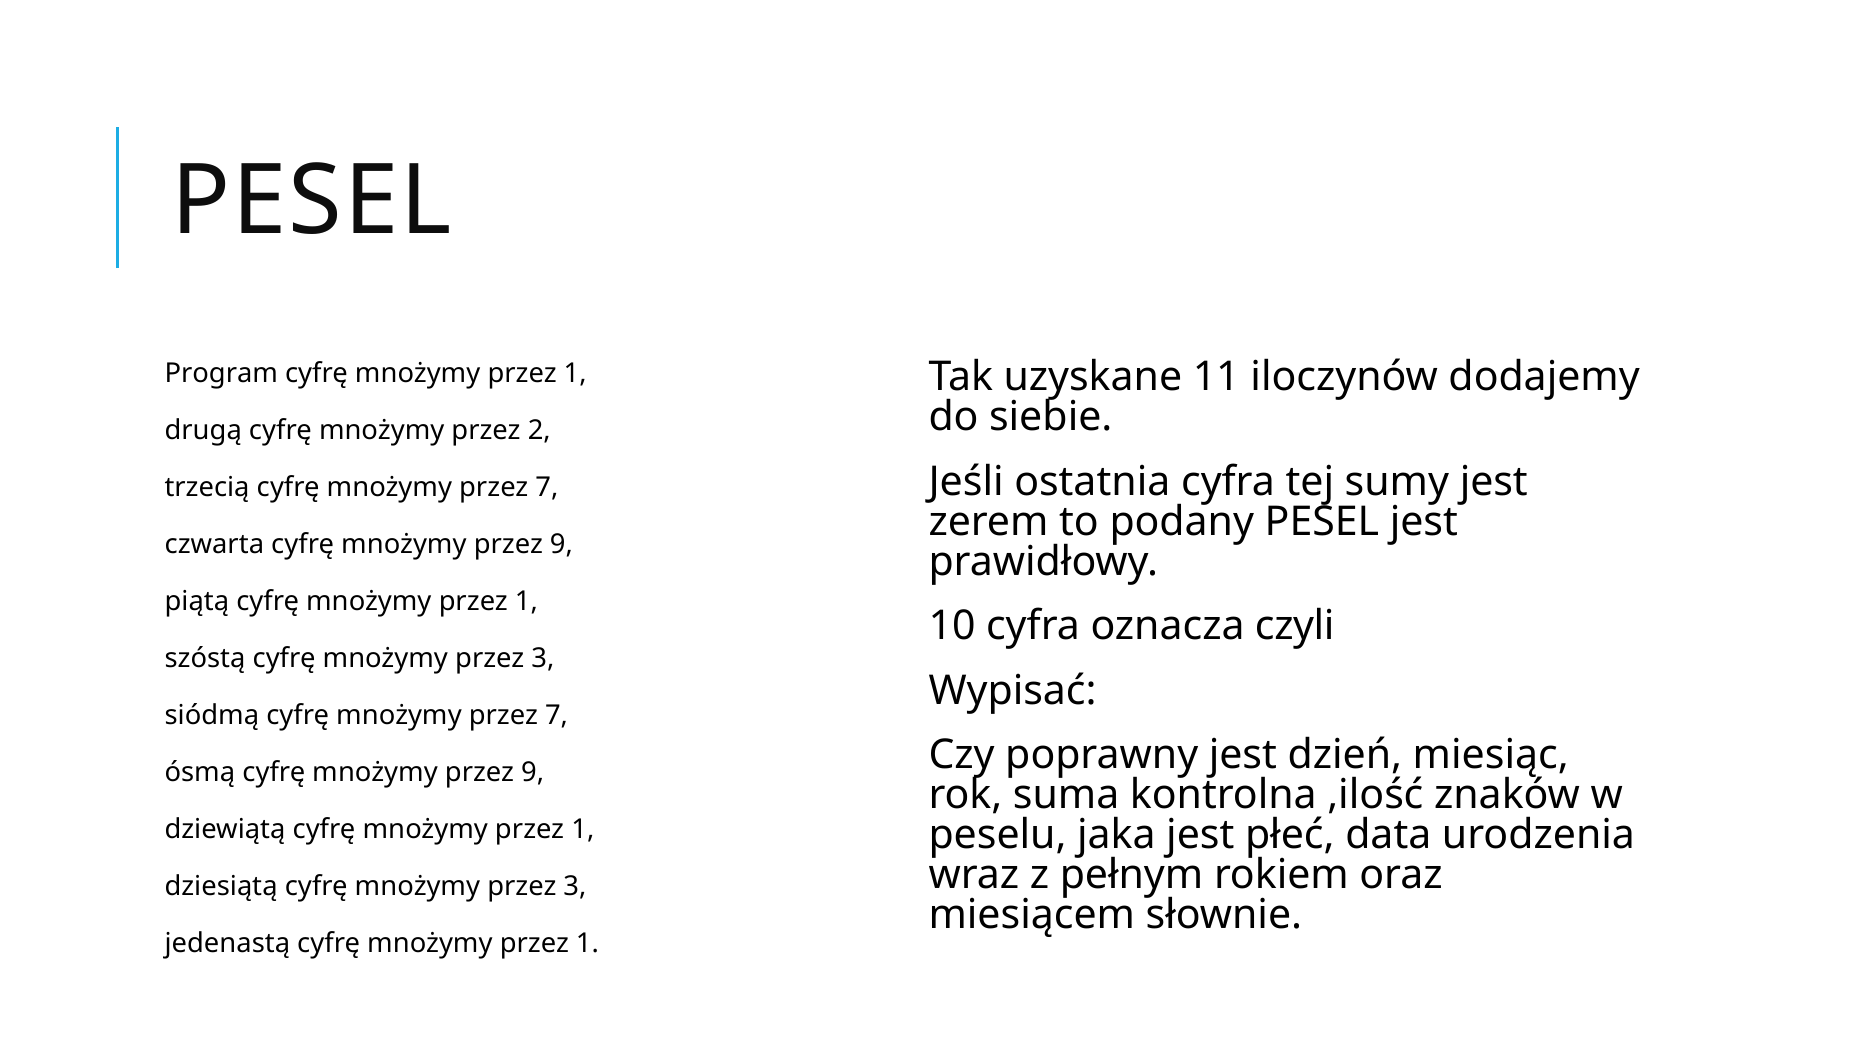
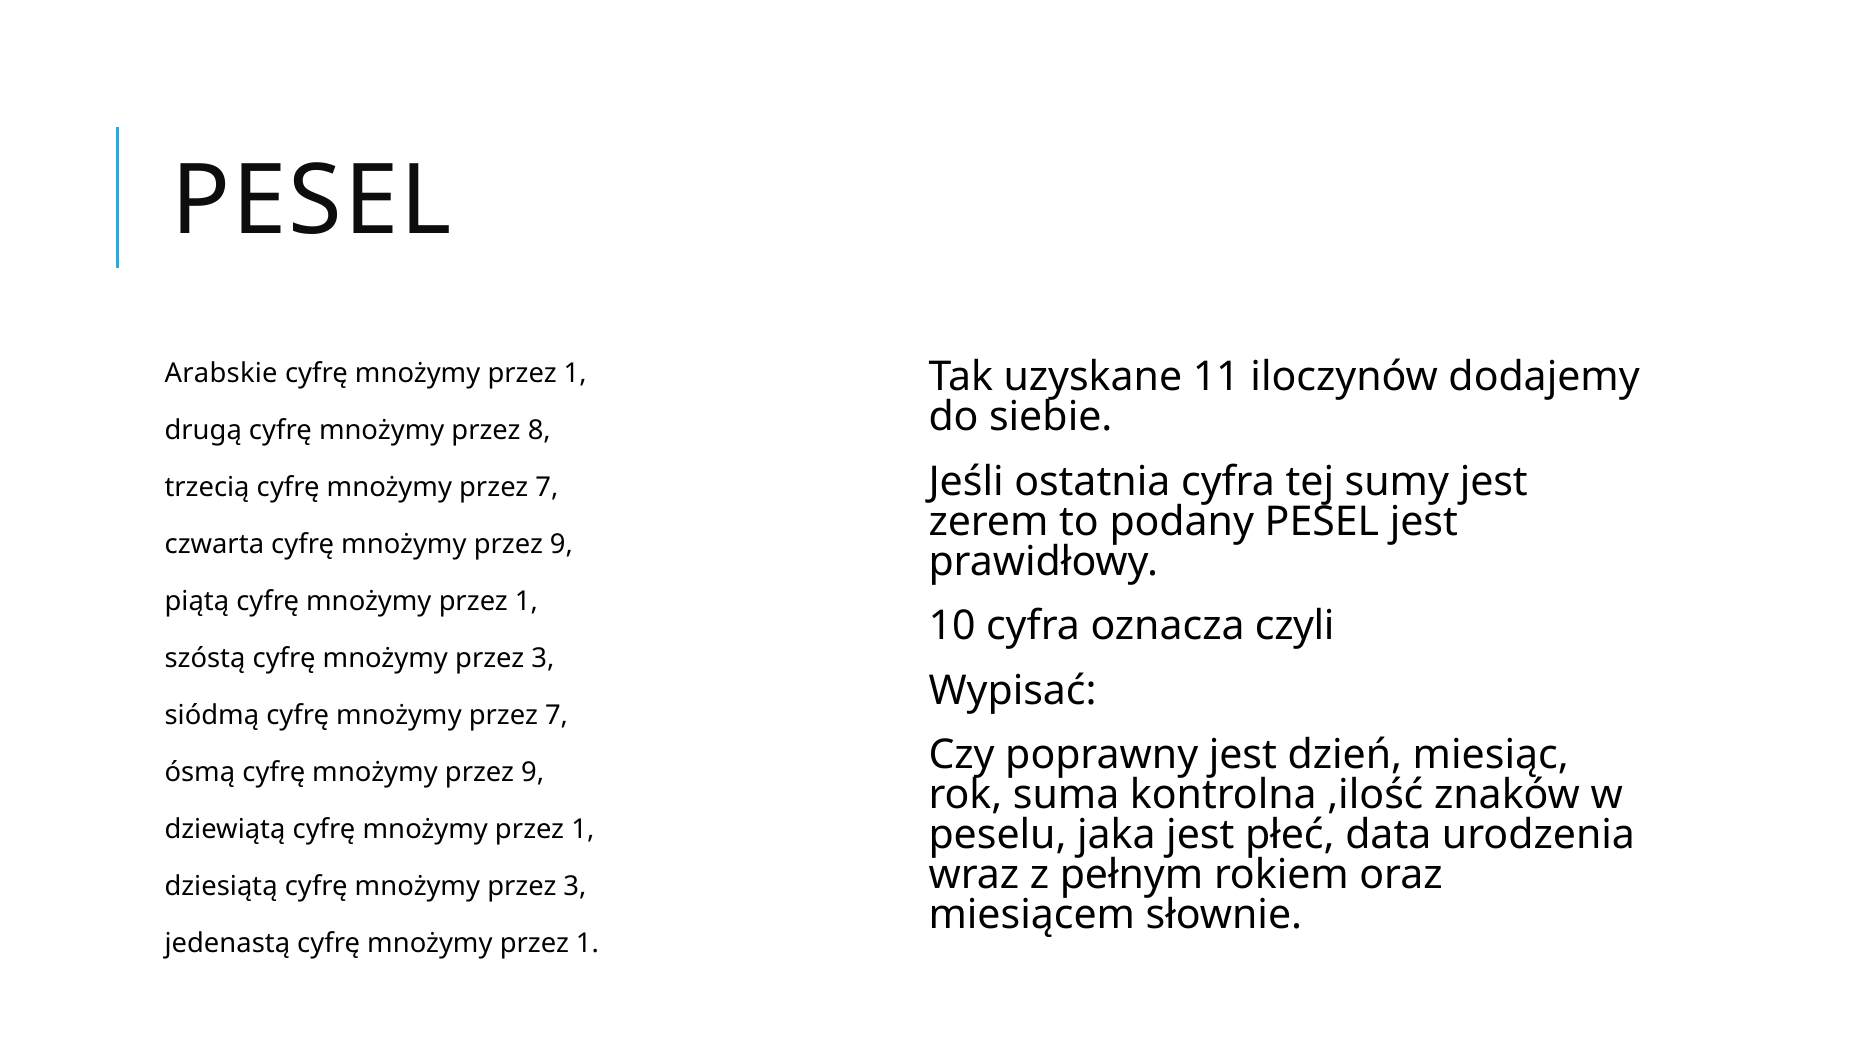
Program: Program -> Arabskie (221, 373)
2: 2 -> 8 (539, 430)
